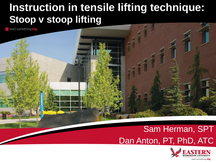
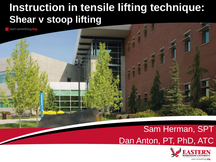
Stoop: Stoop -> Shear (23, 20)
